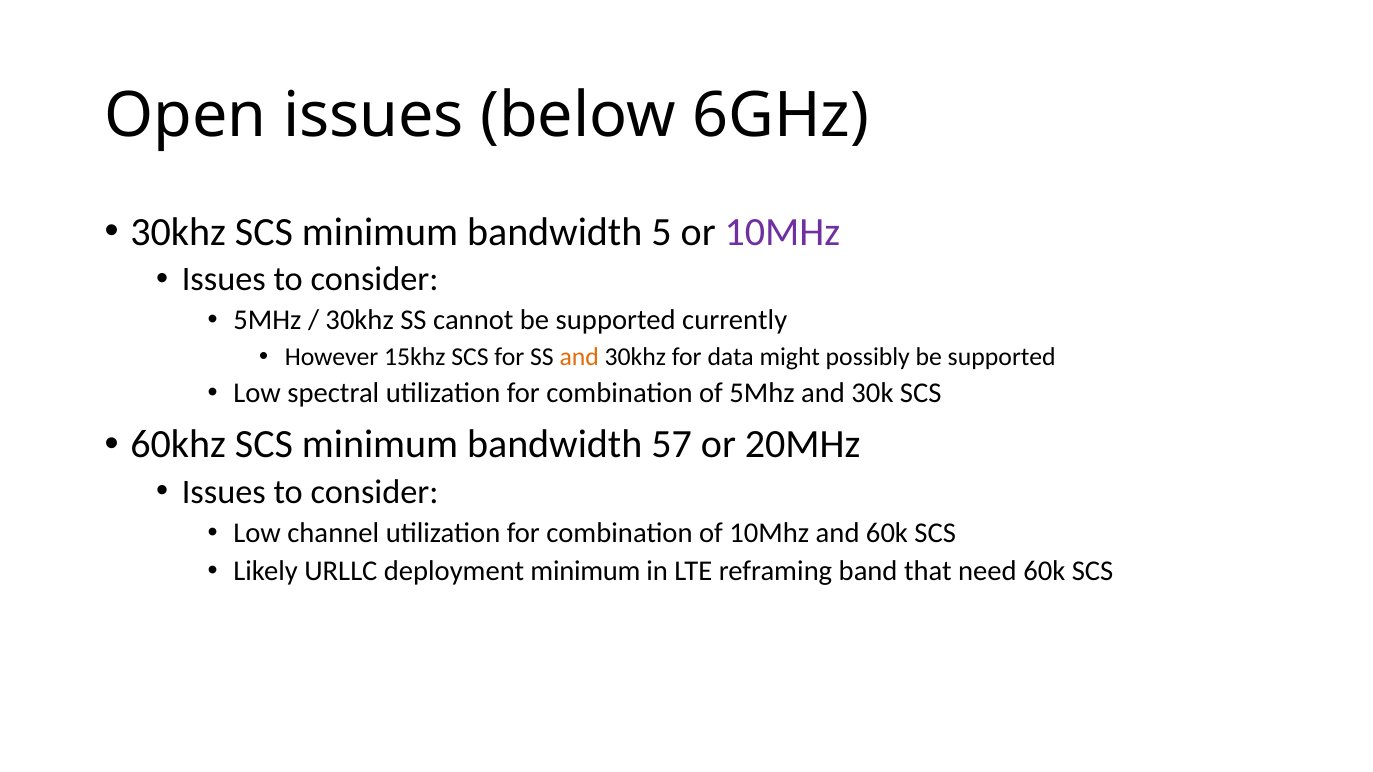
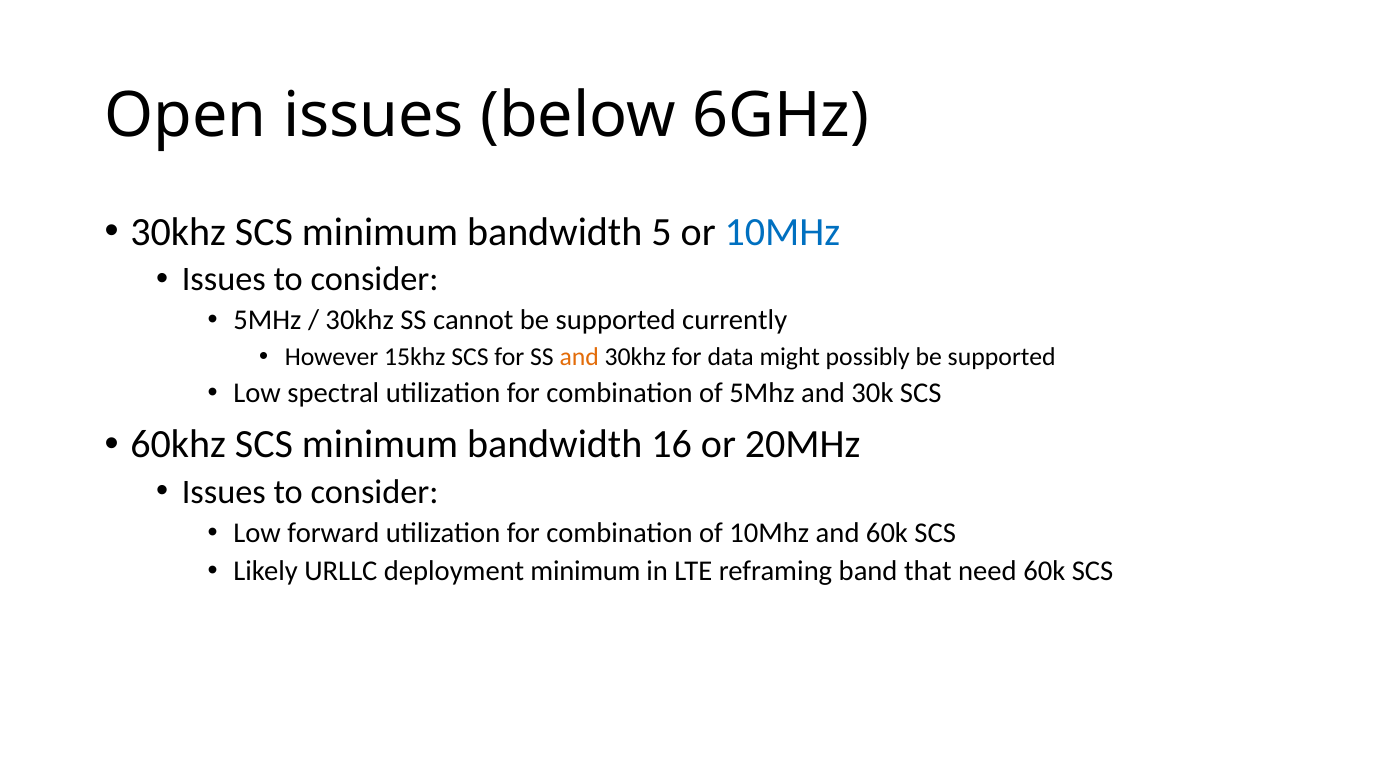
10MHz colour: purple -> blue (782, 232)
57: 57 -> 16 (672, 445)
channel: channel -> forward (333, 533)
